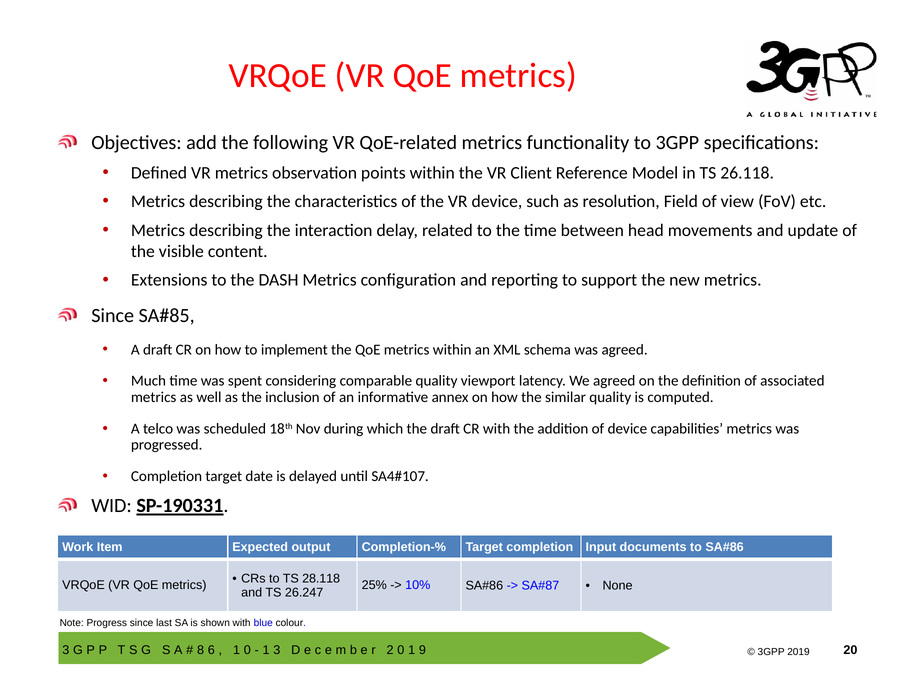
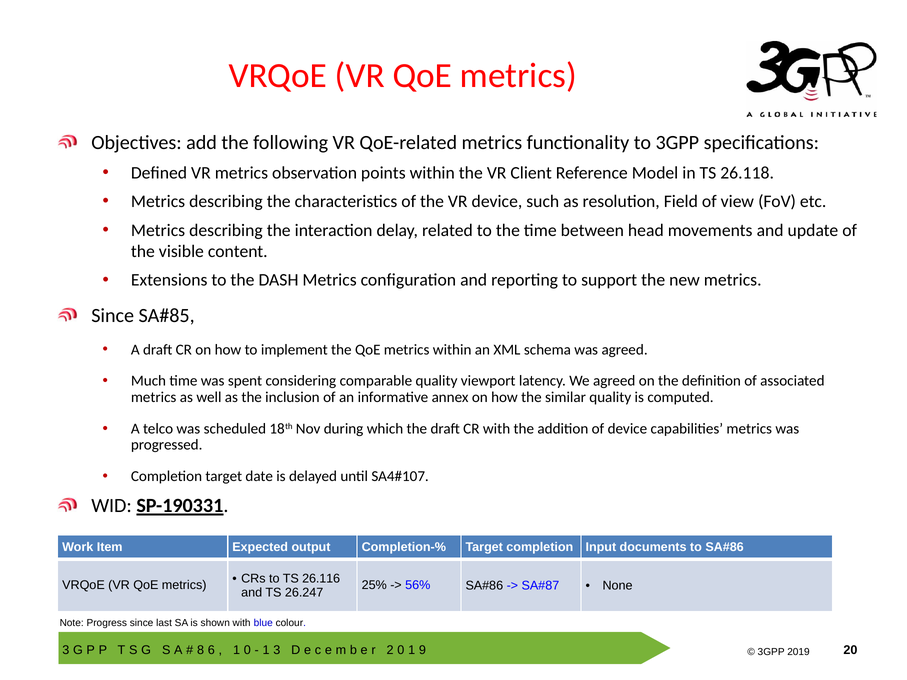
28.118: 28.118 -> 26.116 (321, 579)
10%: 10% -> 56% (418, 585)
